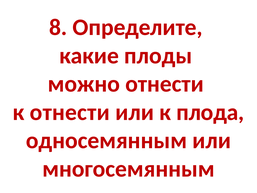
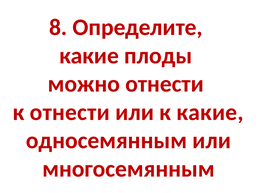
к плода: плода -> какие (210, 112)
